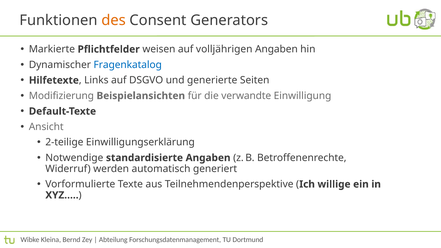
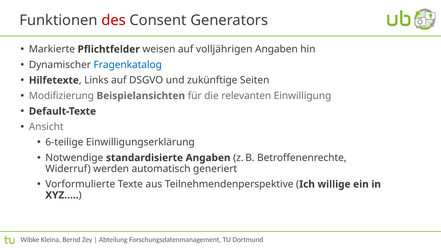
des colour: orange -> red (114, 20)
generierte: generierte -> zukünftige (212, 80)
verwandte: verwandte -> relevanten (246, 96)
2-teilige: 2-teilige -> 6-teilige (64, 142)
